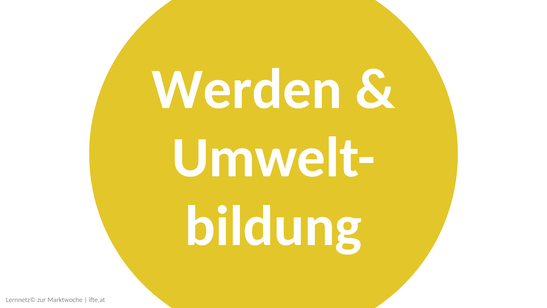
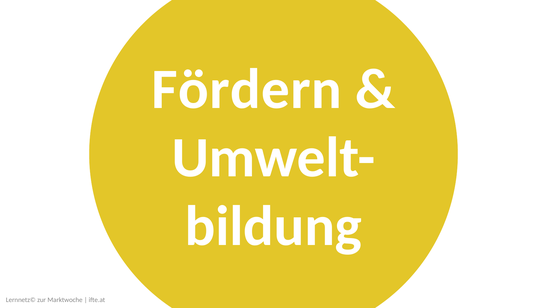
Werden: Werden -> Fördern (247, 89)
